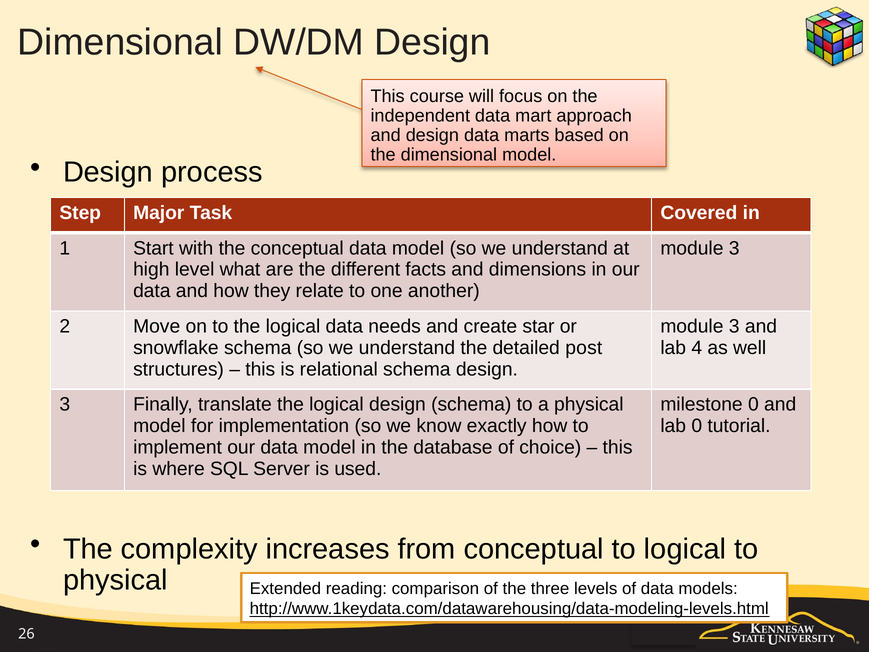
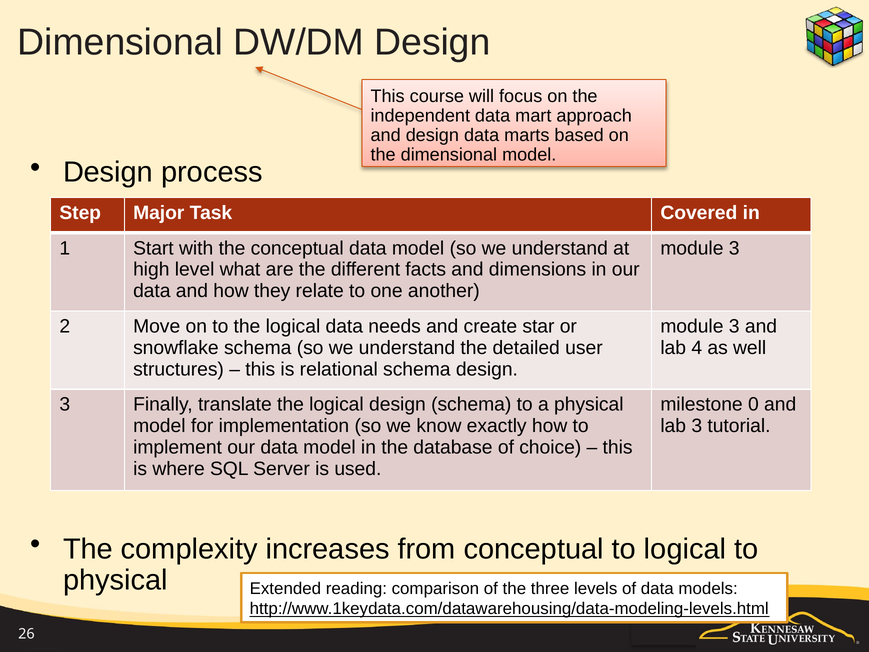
post: post -> user (584, 348)
lab 0: 0 -> 3 (697, 426)
